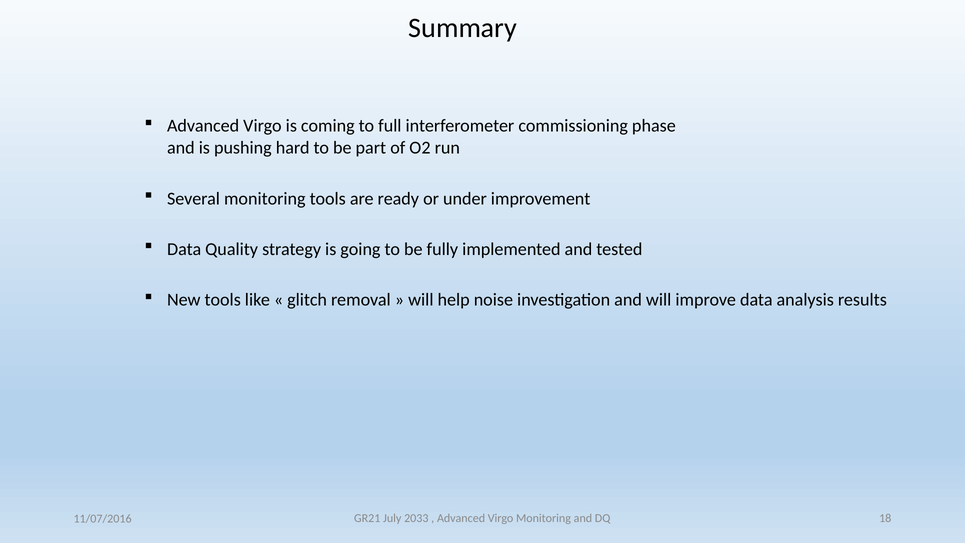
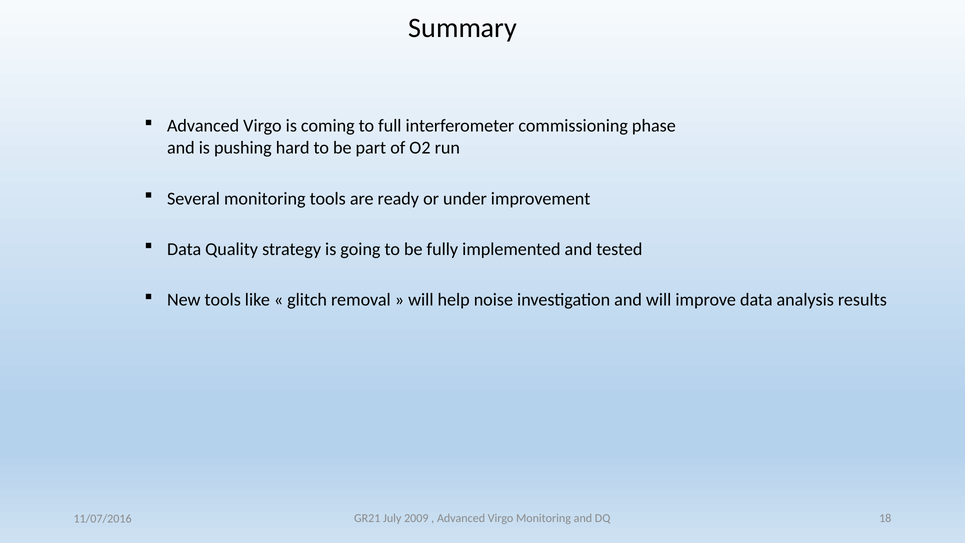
2033: 2033 -> 2009 (416, 518)
